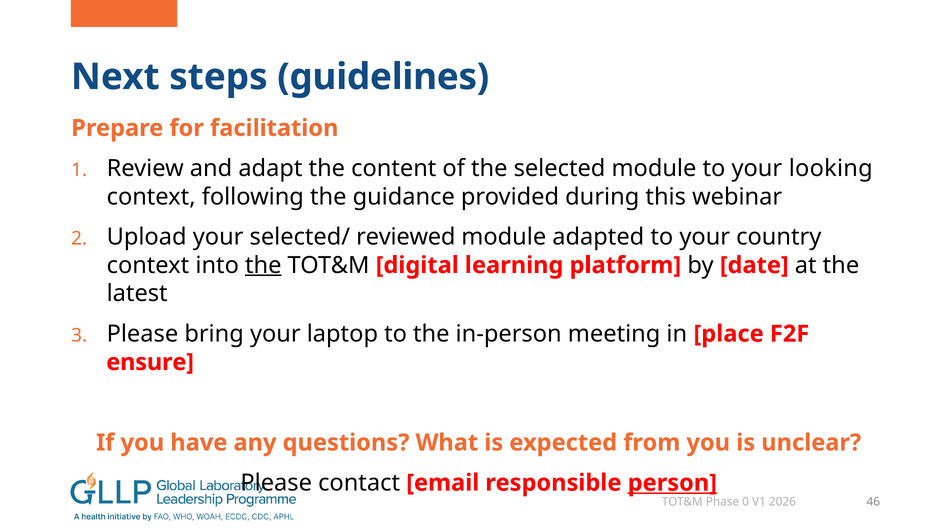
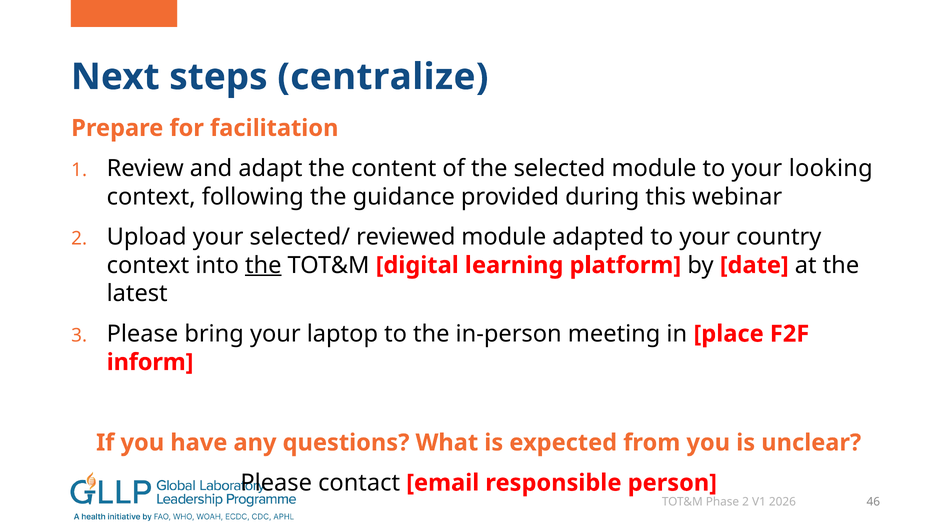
guidelines: guidelines -> centralize (383, 77)
ensure: ensure -> inform (150, 362)
person underline: present -> none (672, 482)
Phase 0: 0 -> 2 (746, 502)
